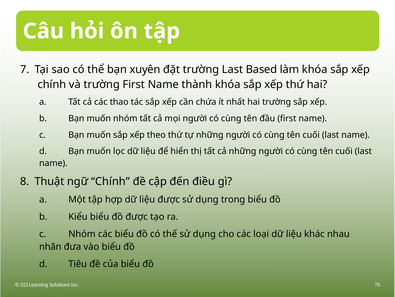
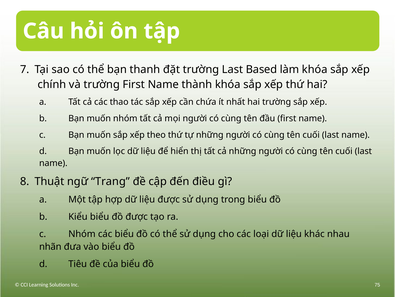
xuyên: xuyên -> thanh (145, 69)
ngữ Chính: Chính -> Trang (110, 181)
